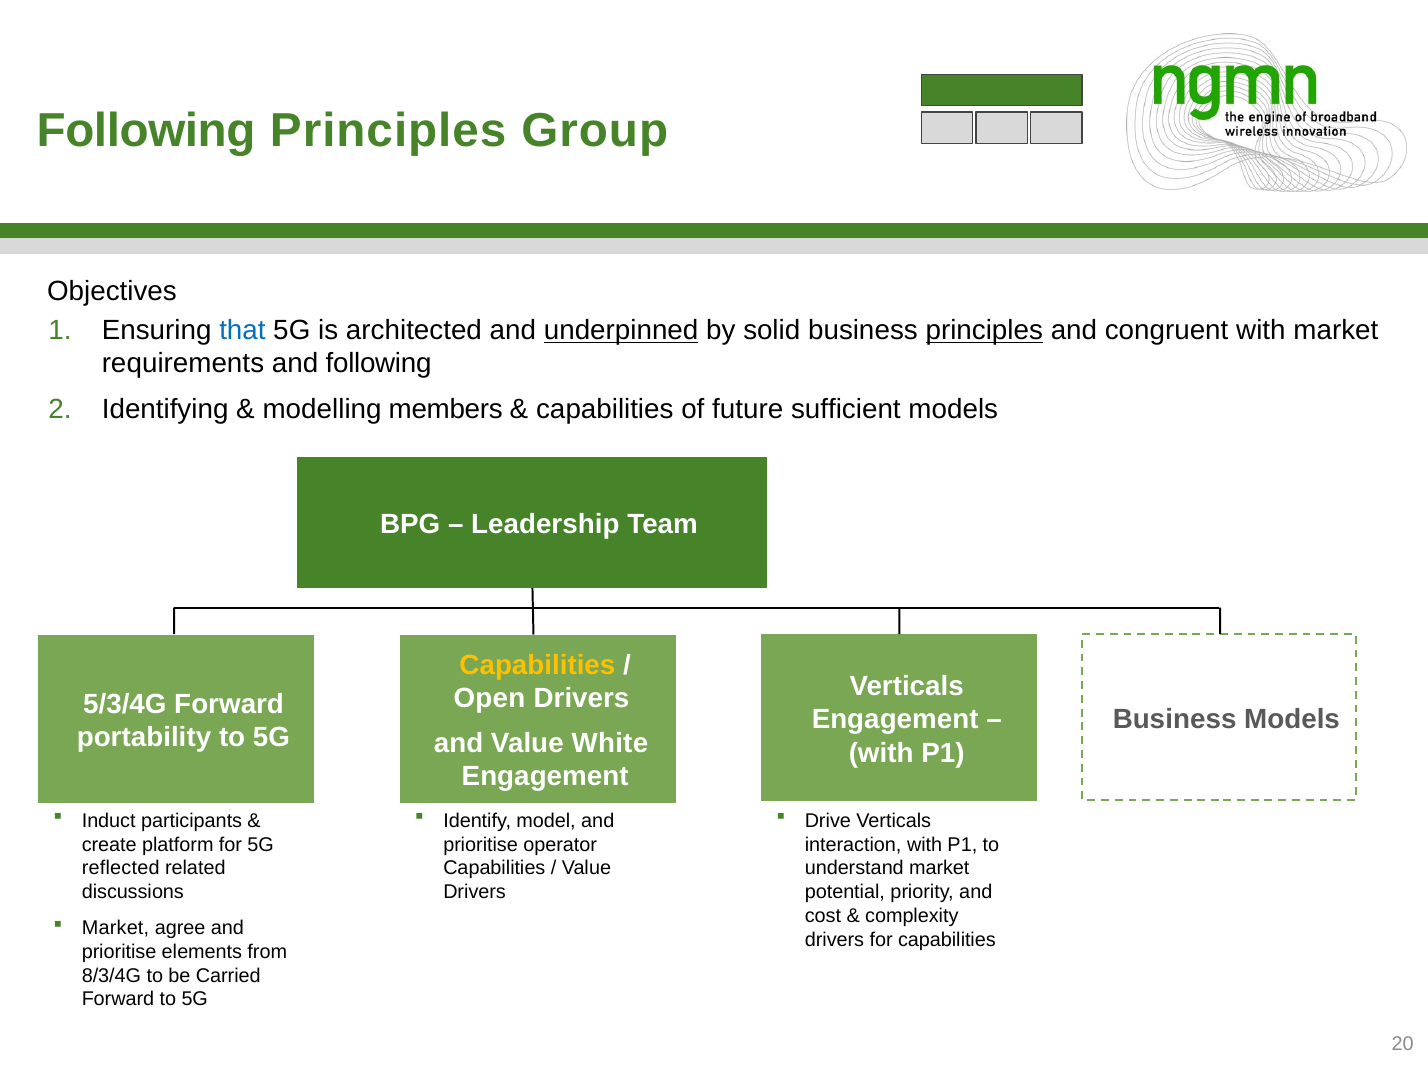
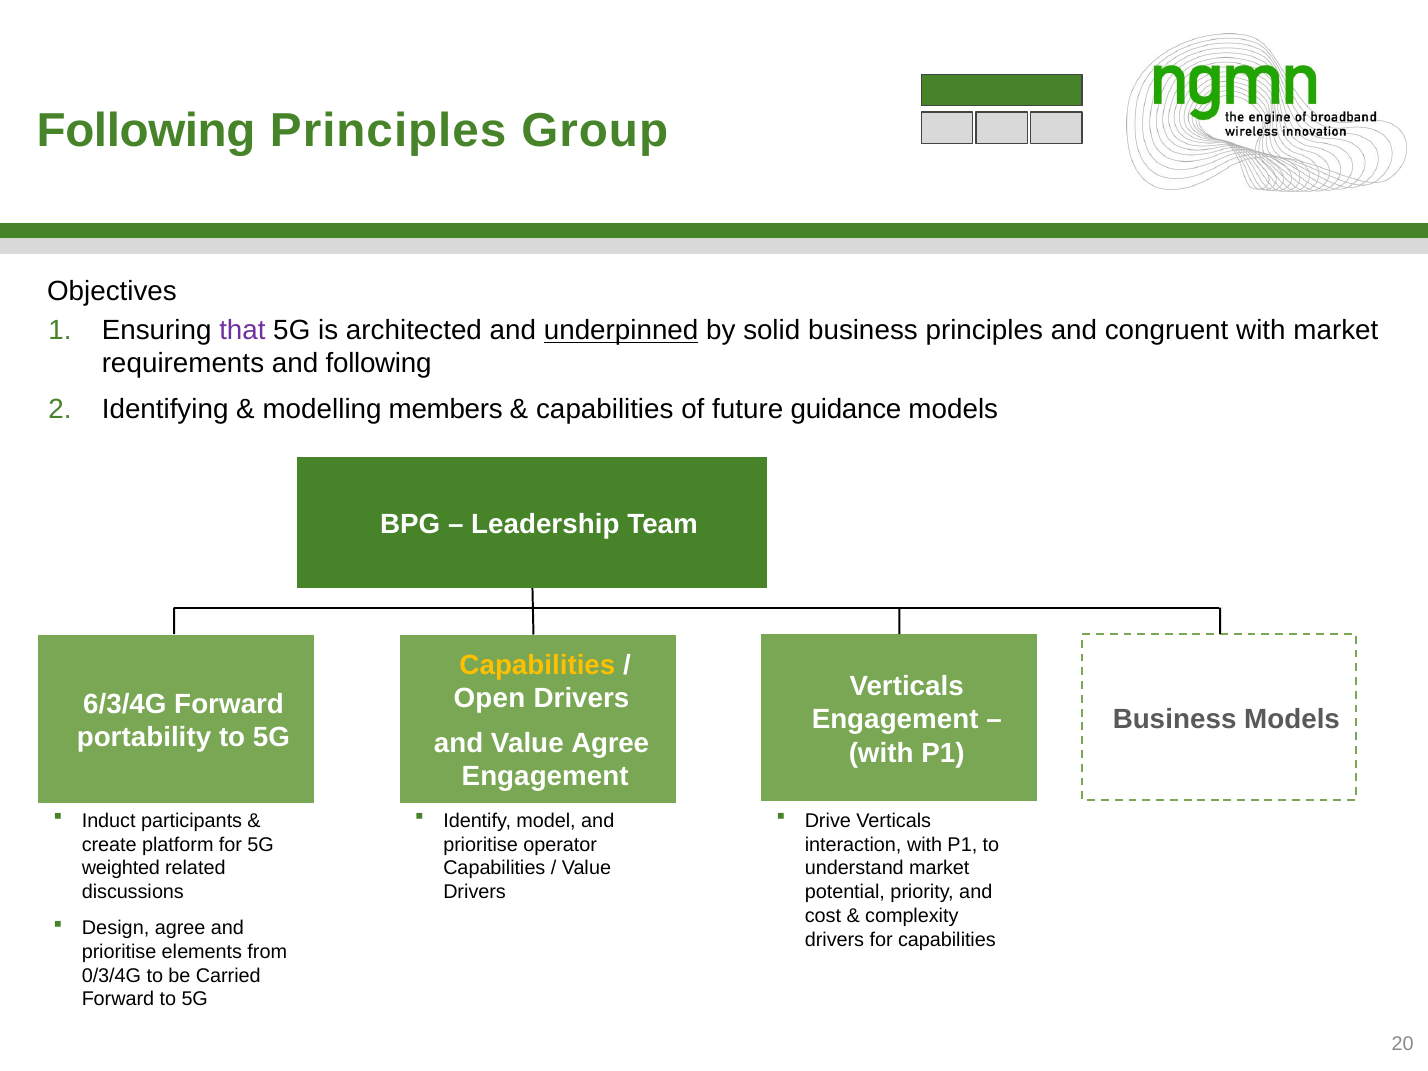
that colour: blue -> purple (242, 330)
principles underline: present -> none (984, 330)
sufficient: sufficient -> guidance (846, 409)
5/3/4G: 5/3/4G -> 6/3/4G (125, 704)
Value White: White -> Agree (610, 743)
reflected: reflected -> weighted (121, 868)
Market: Market -> Design (116, 928)
8/3/4G: 8/3/4G -> 0/3/4G (111, 976)
